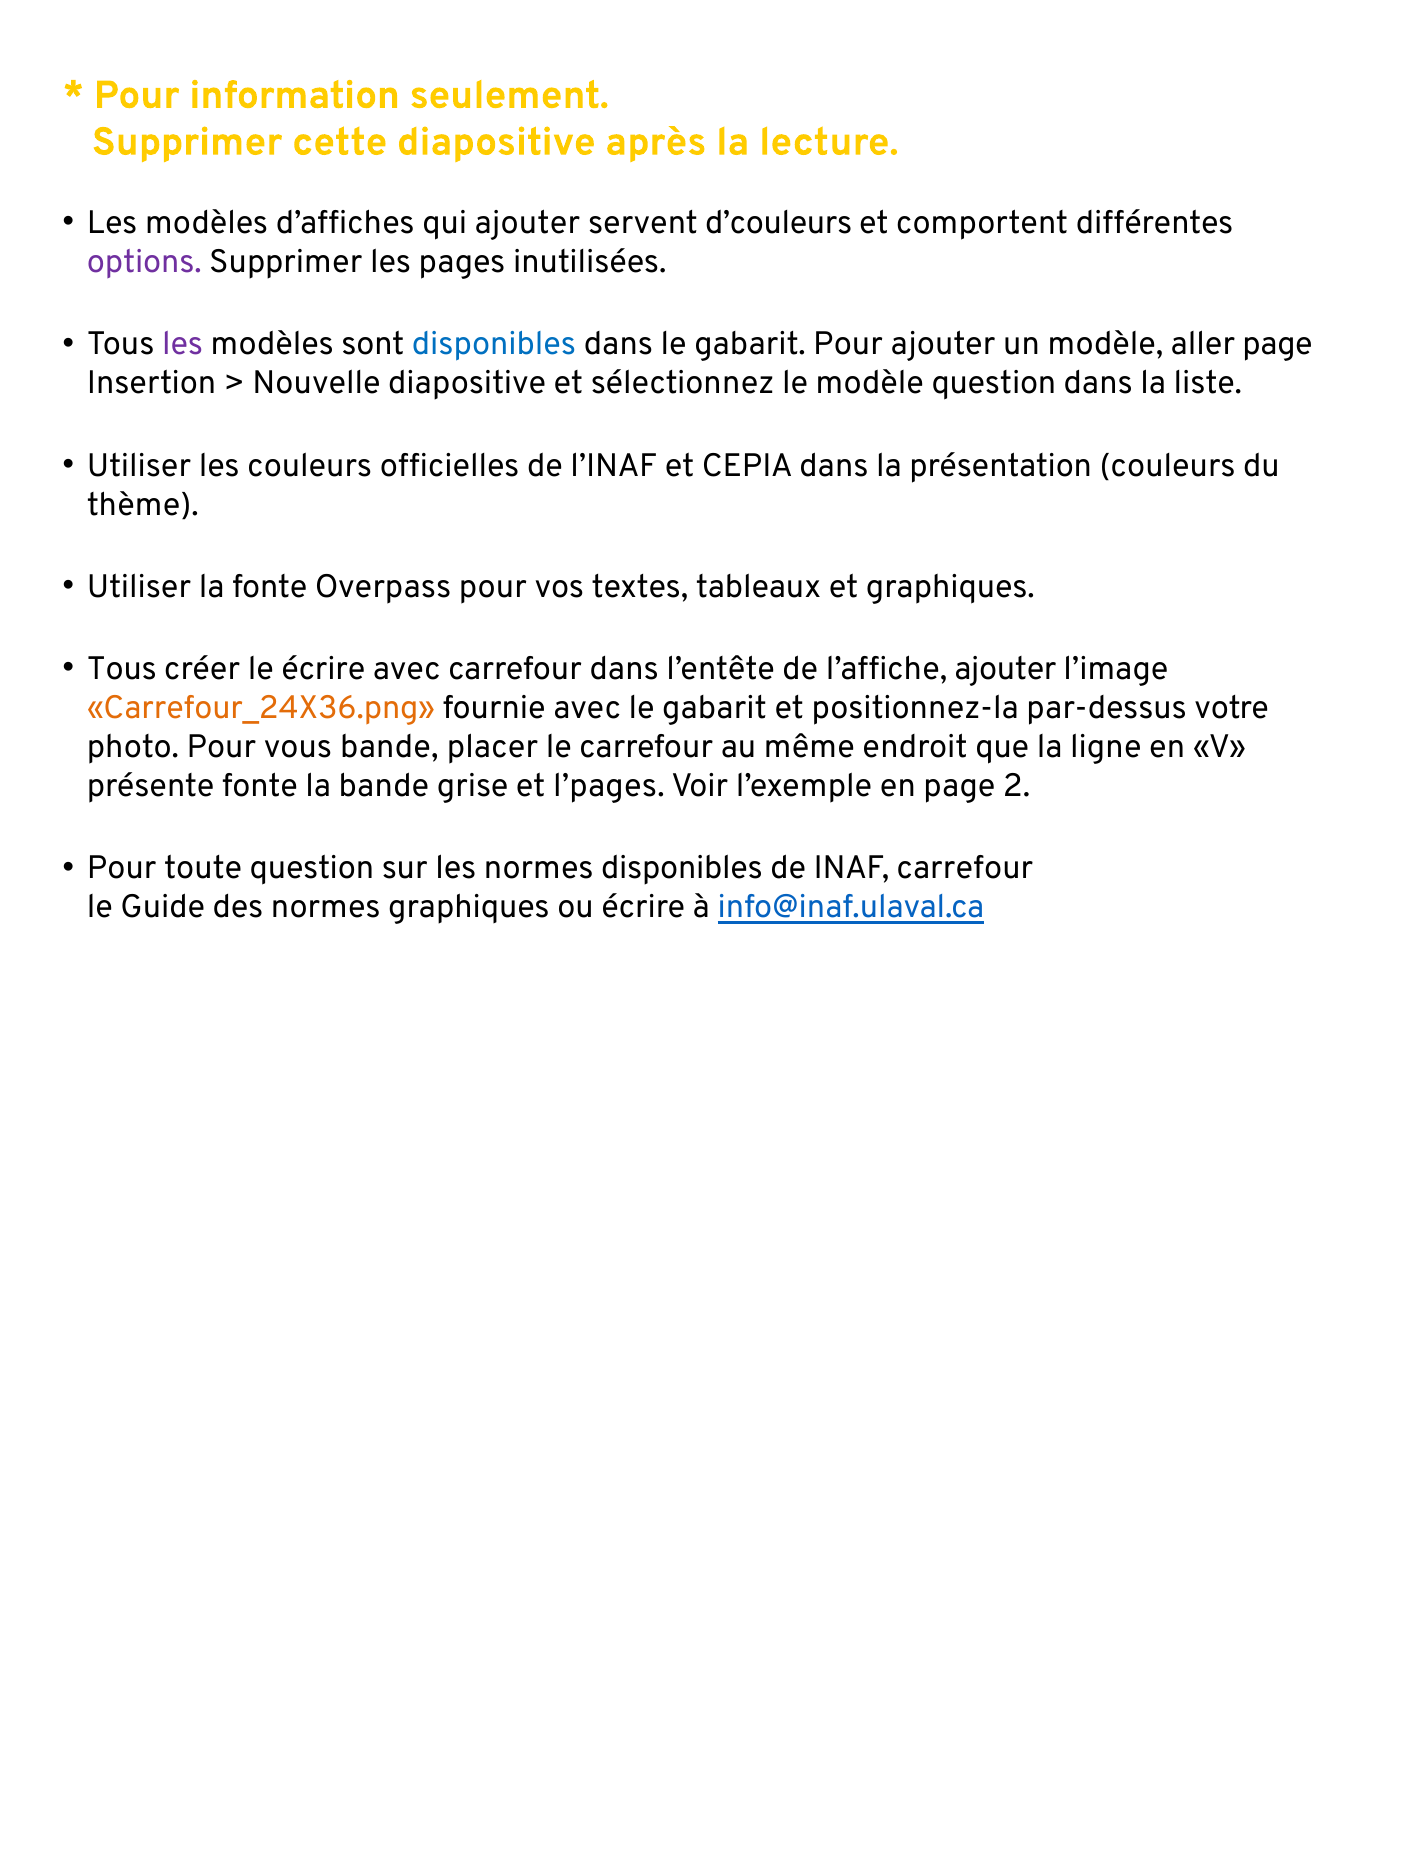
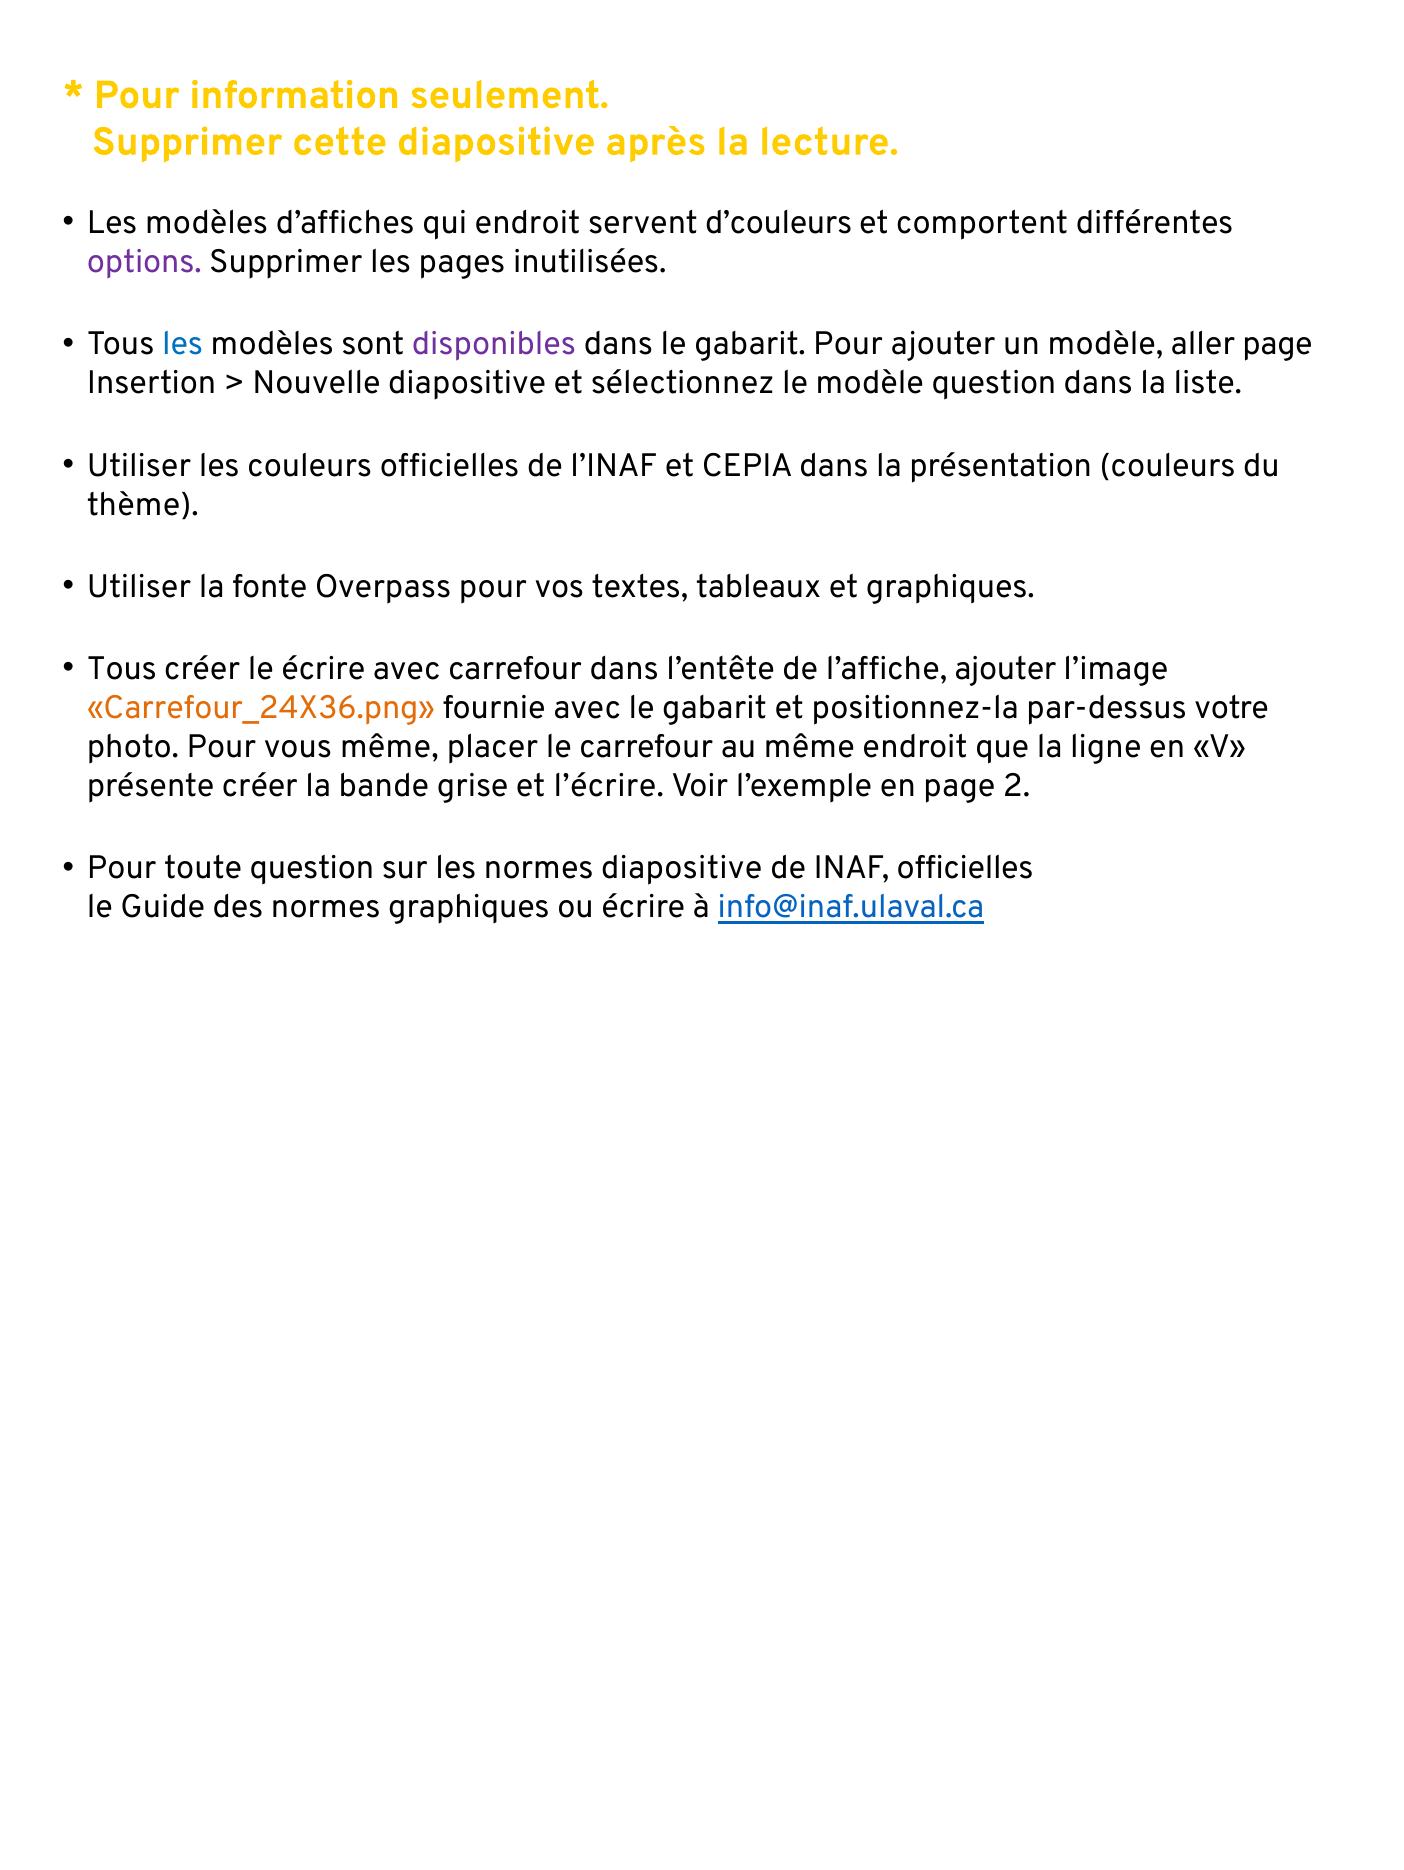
qui ajouter: ajouter -> endroit (528, 223)
les colour: purple -> blue (183, 344)
disponibles colour: blue -> purple (494, 344)
vous bande: bande -> même (389, 747)
présente fonte: fonte -> créer (260, 786)
l’pages: l’pages -> l’écrire (609, 786)
normes disponibles: disponibles -> diapositive (682, 868)
INAF carrefour: carrefour -> officielles (965, 868)
